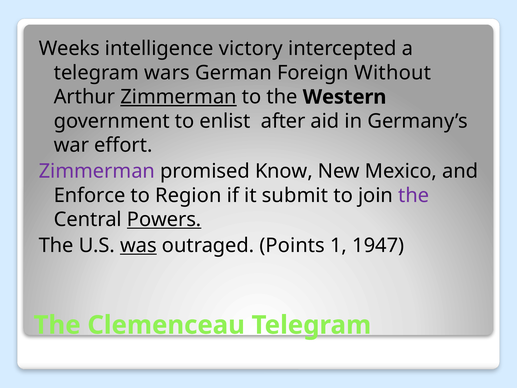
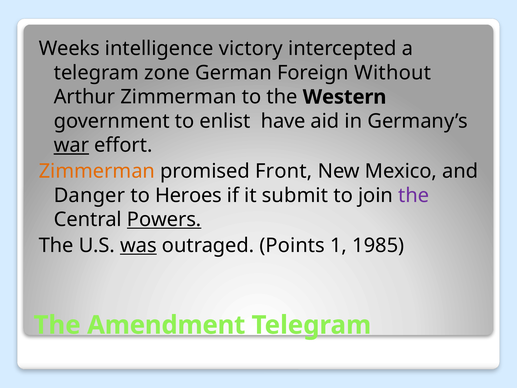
wars: wars -> zone (167, 73)
Zimmerman underline: present -> none (179, 97)
after: after -> have (283, 121)
war underline: none -> present (71, 145)
Zimmerman colour: purple -> orange (97, 171)
Know: Know -> Front (284, 171)
Enforce: Enforce -> Danger (89, 195)
Region: Region -> Heroes (188, 195)
1947: 1947 -> 1985 (378, 245)
Clemenceau: Clemenceau -> Amendment (166, 325)
